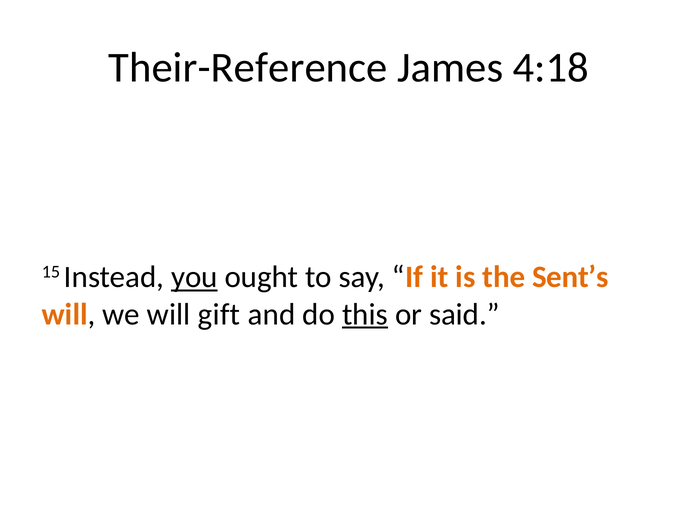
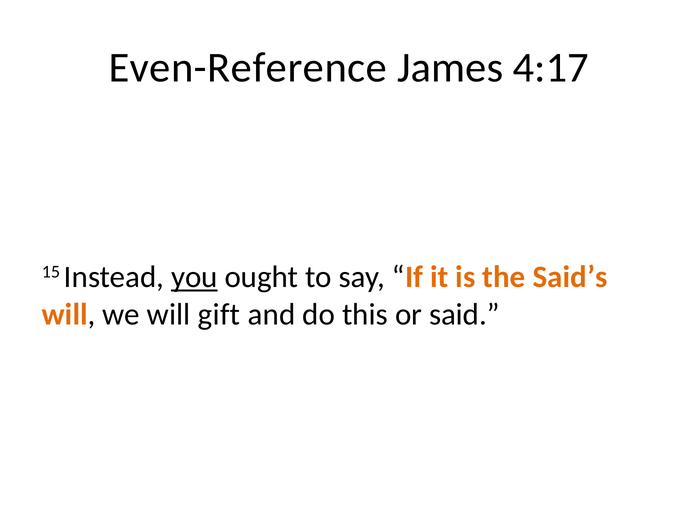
Their-Reference: Their-Reference -> Even-Reference (248, 68)
4:18: 4:18 -> 4:17 (551, 68)
Sent’s: Sent’s -> Said’s (570, 277)
this underline: present -> none (365, 314)
